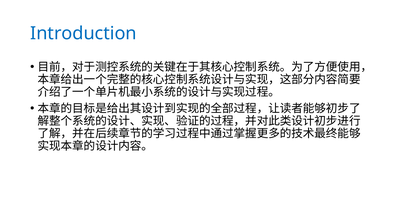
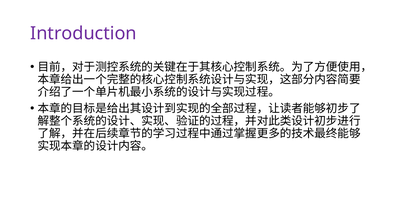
Introduction colour: blue -> purple (83, 33)
